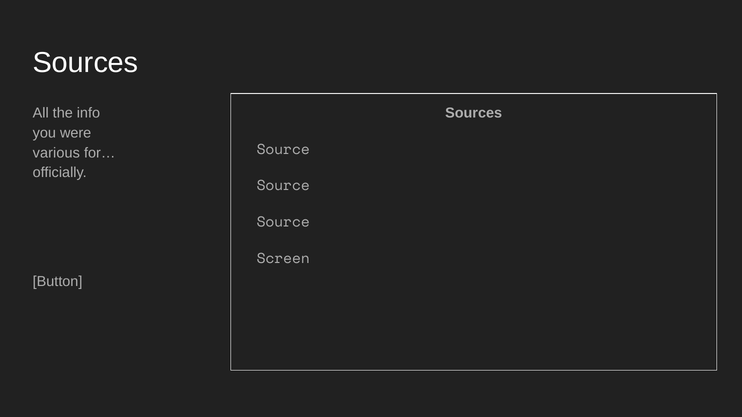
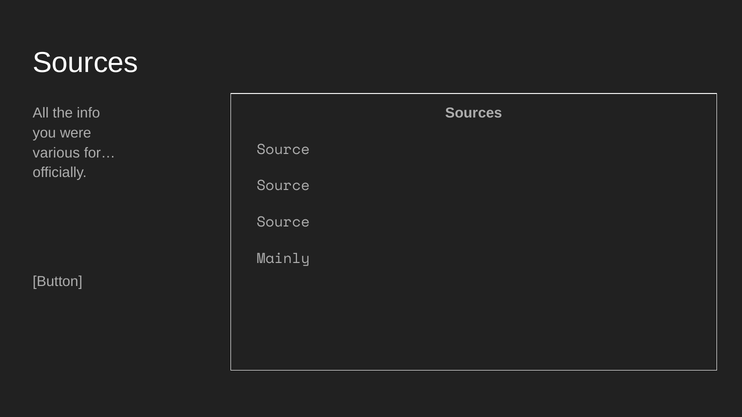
Screen: Screen -> Mainly (283, 259)
